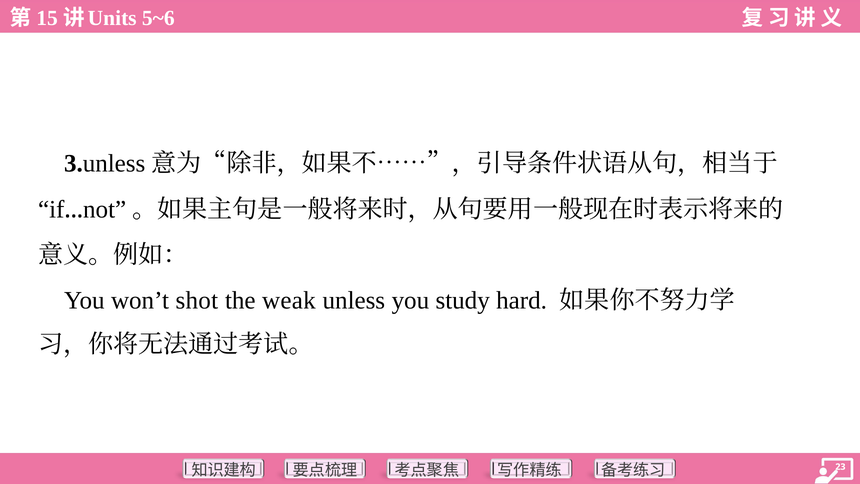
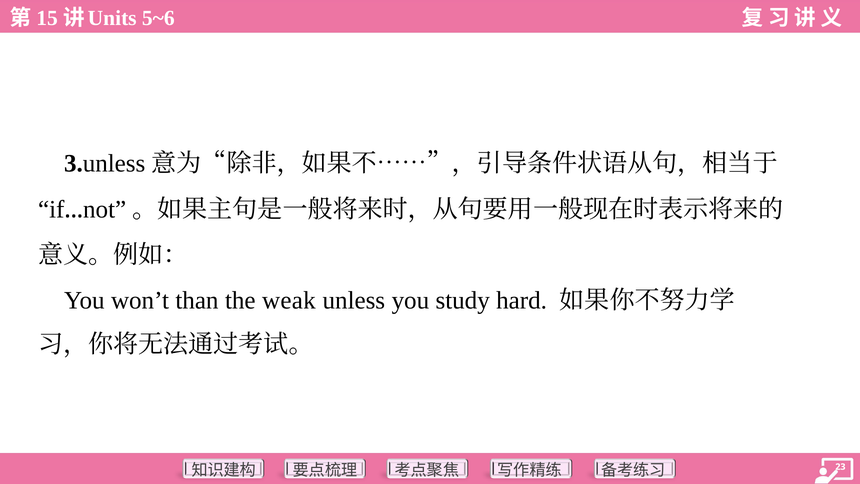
shot: shot -> than (197, 301)
